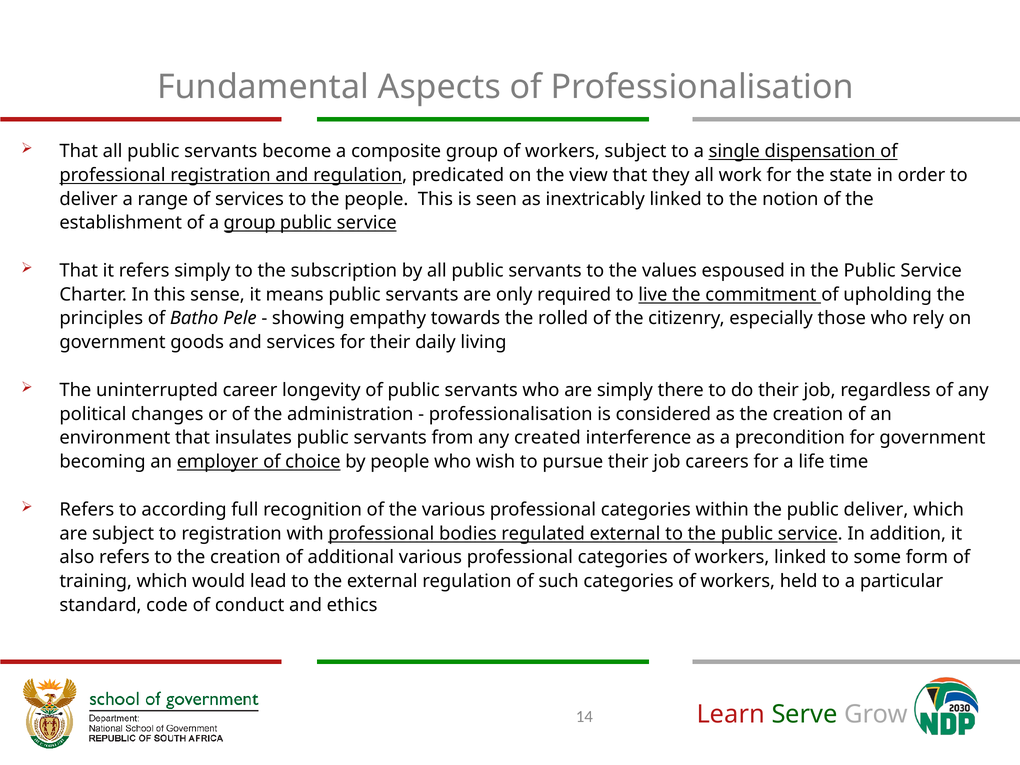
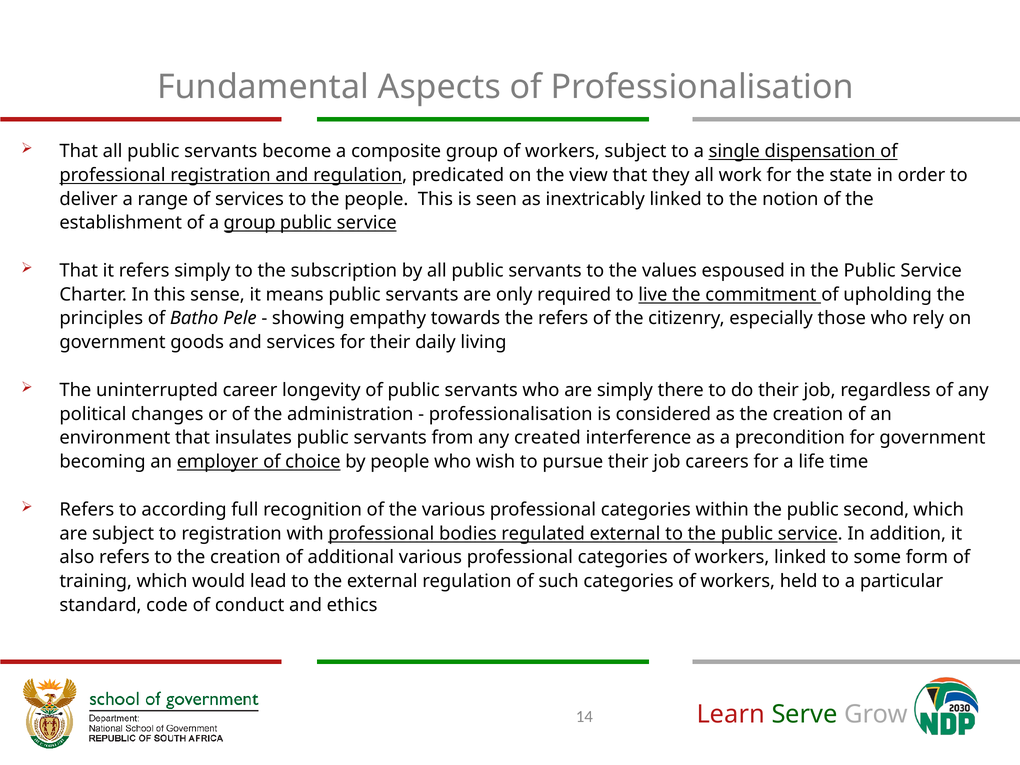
the rolled: rolled -> refers (563, 318)
public deliver: deliver -> second (876, 510)
